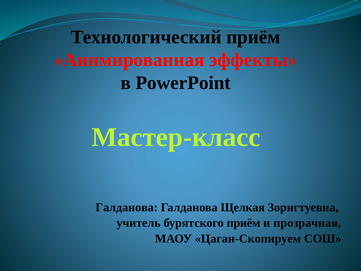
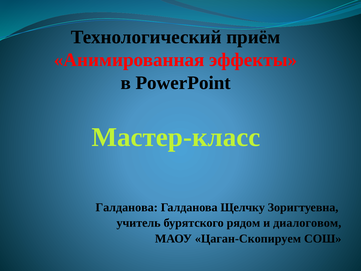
Щелкая: Щелкая -> Щелчку (243, 207)
бурятского приём: приём -> рядом (243, 223)
прозрачная: прозрачная -> диалоговом (307, 223)
